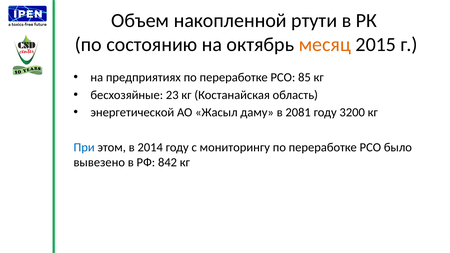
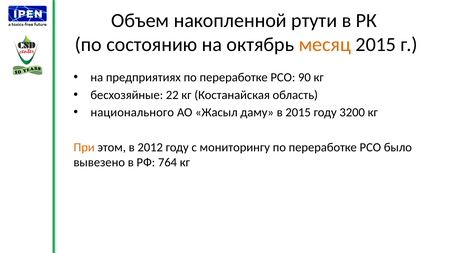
85: 85 -> 90 (304, 78)
23: 23 -> 22 (172, 95)
энергетической: энергетической -> национального (132, 113)
в 2081: 2081 -> 2015 (298, 113)
При colour: blue -> orange (84, 148)
2014: 2014 -> 2012 (150, 148)
842: 842 -> 764 (168, 163)
